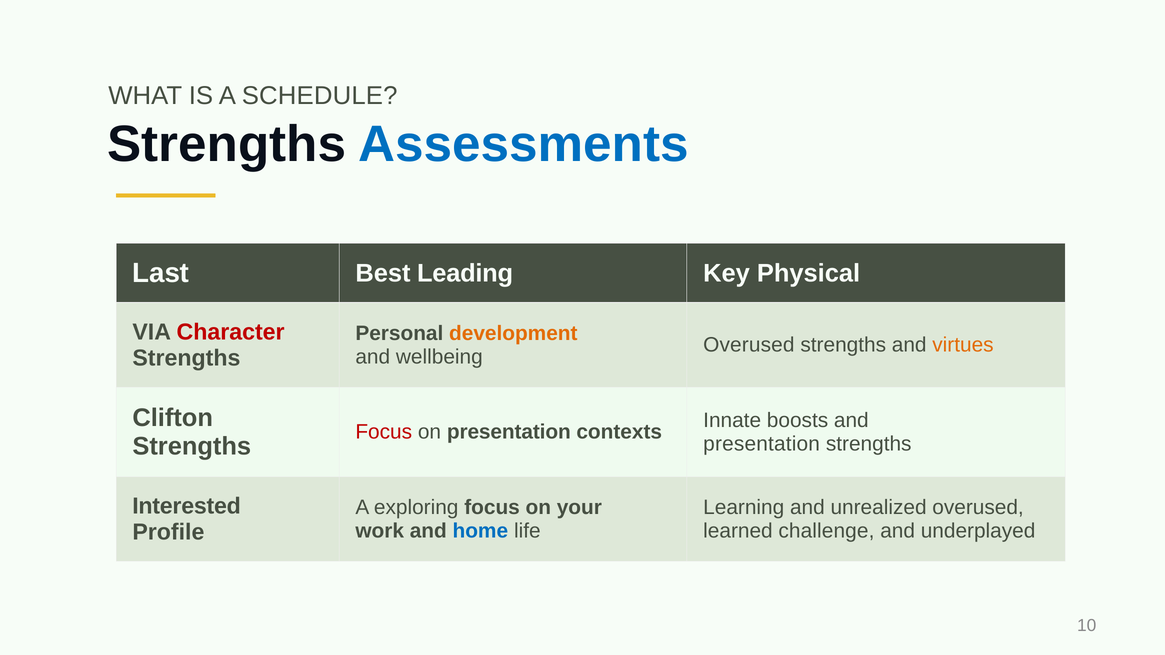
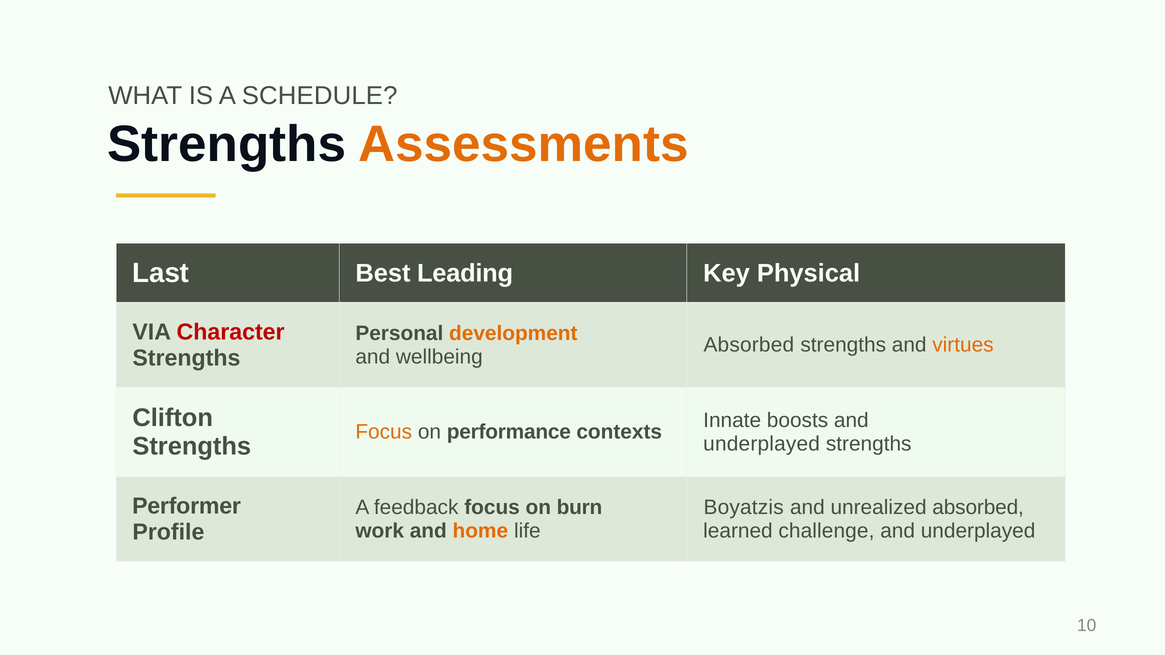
Assessments colour: blue -> orange (523, 145)
Overused: Overused -> Absorbed (749, 345)
Focus colour: red -> orange (384, 432)
on presentation: presentation -> performance (509, 432)
presentation: presentation -> underplayed (762, 444)
Interested: Interested -> Performer (187, 507)
exploring: exploring -> feedback (416, 508)
your: your -> burn (579, 508)
Learning: Learning -> Boyatzis (744, 508)
unrealized overused: overused -> absorbed (978, 508)
home colour: blue -> orange (480, 531)
